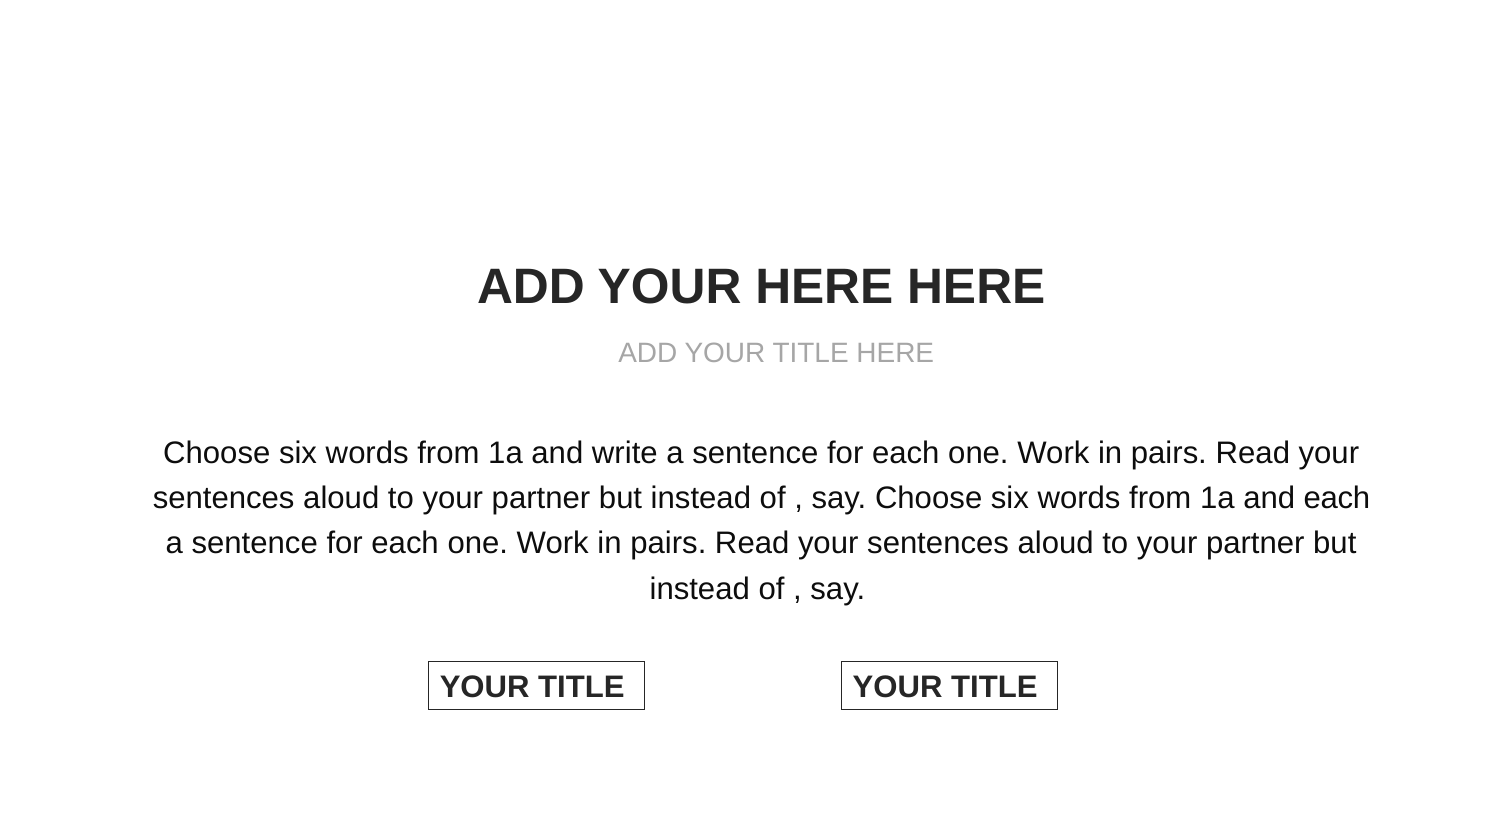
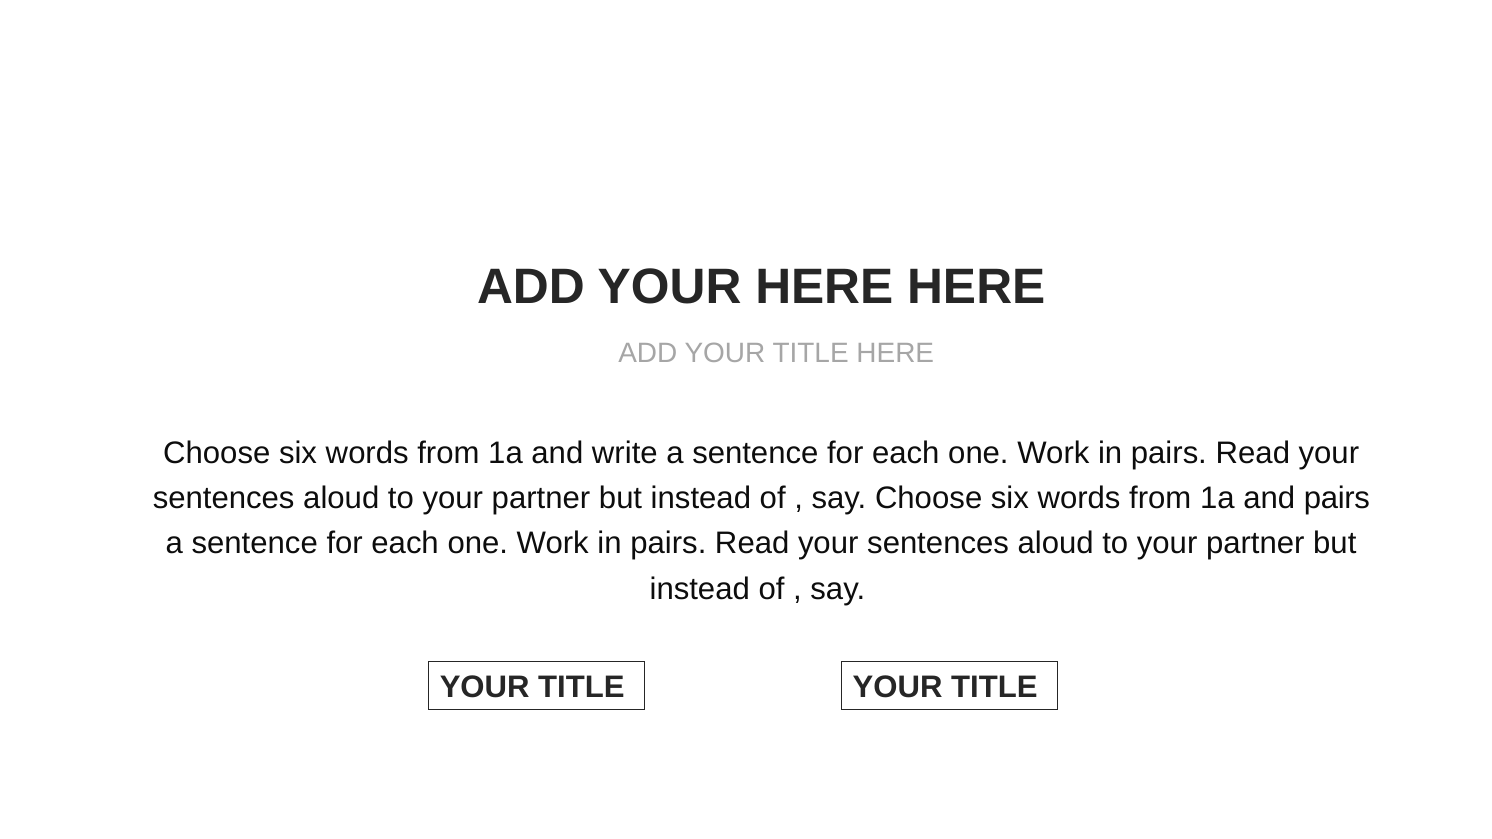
and each: each -> pairs (1337, 499)
